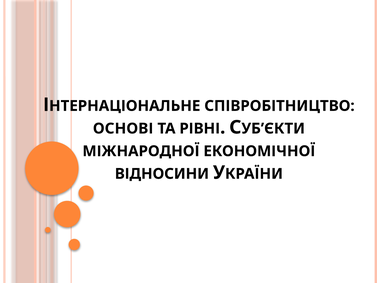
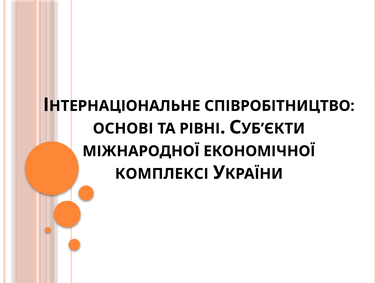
ВІДНОСИНИ: ВІДНОСИНИ -> КОМПЛЕКСІ (162, 174)
